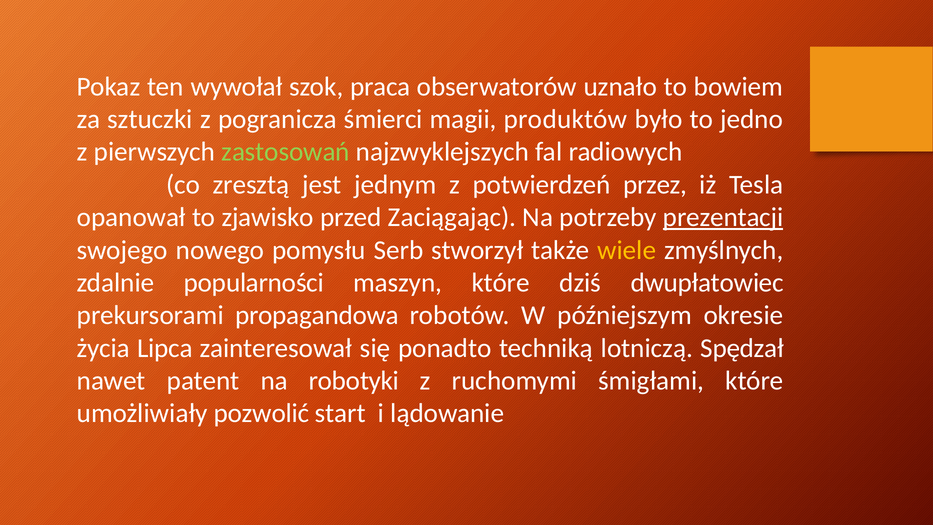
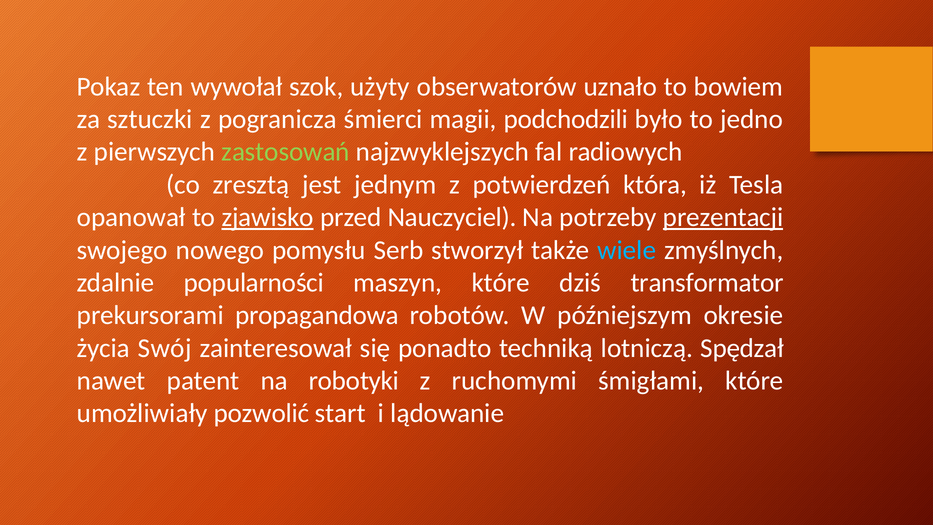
praca: praca -> użyty (380, 87)
produktów: produktów -> podchodzili (566, 119)
przez: przez -> która (655, 185)
zjawisko underline: none -> present (268, 217)
Zaciągając: Zaciągając -> Nauczyciel (452, 217)
wiele colour: yellow -> light blue (627, 250)
dwupłatowiec: dwupłatowiec -> transformator (707, 283)
Lipca: Lipca -> Swój (165, 348)
